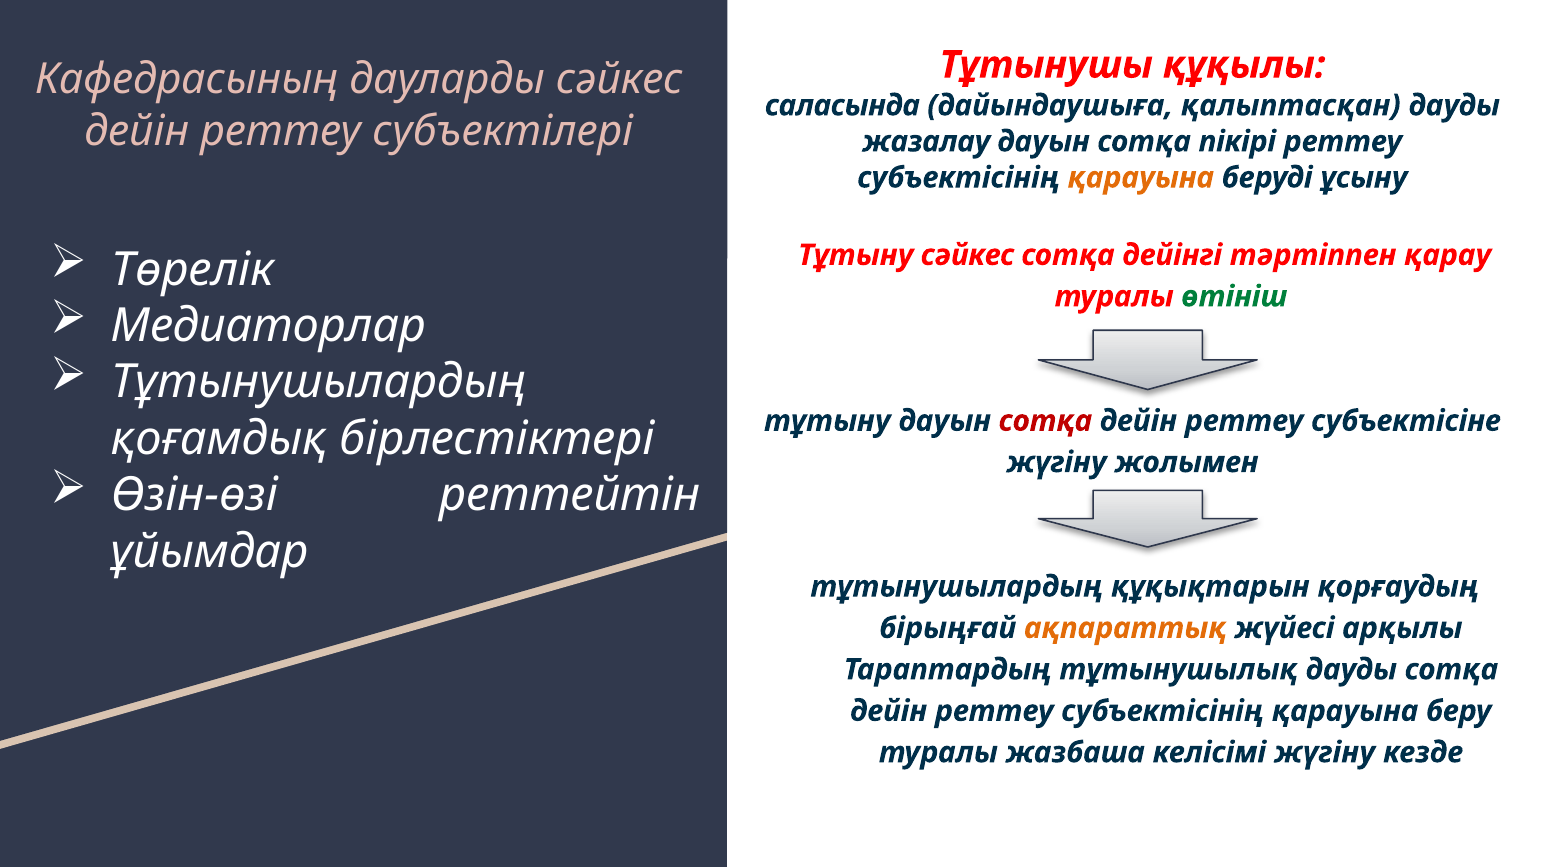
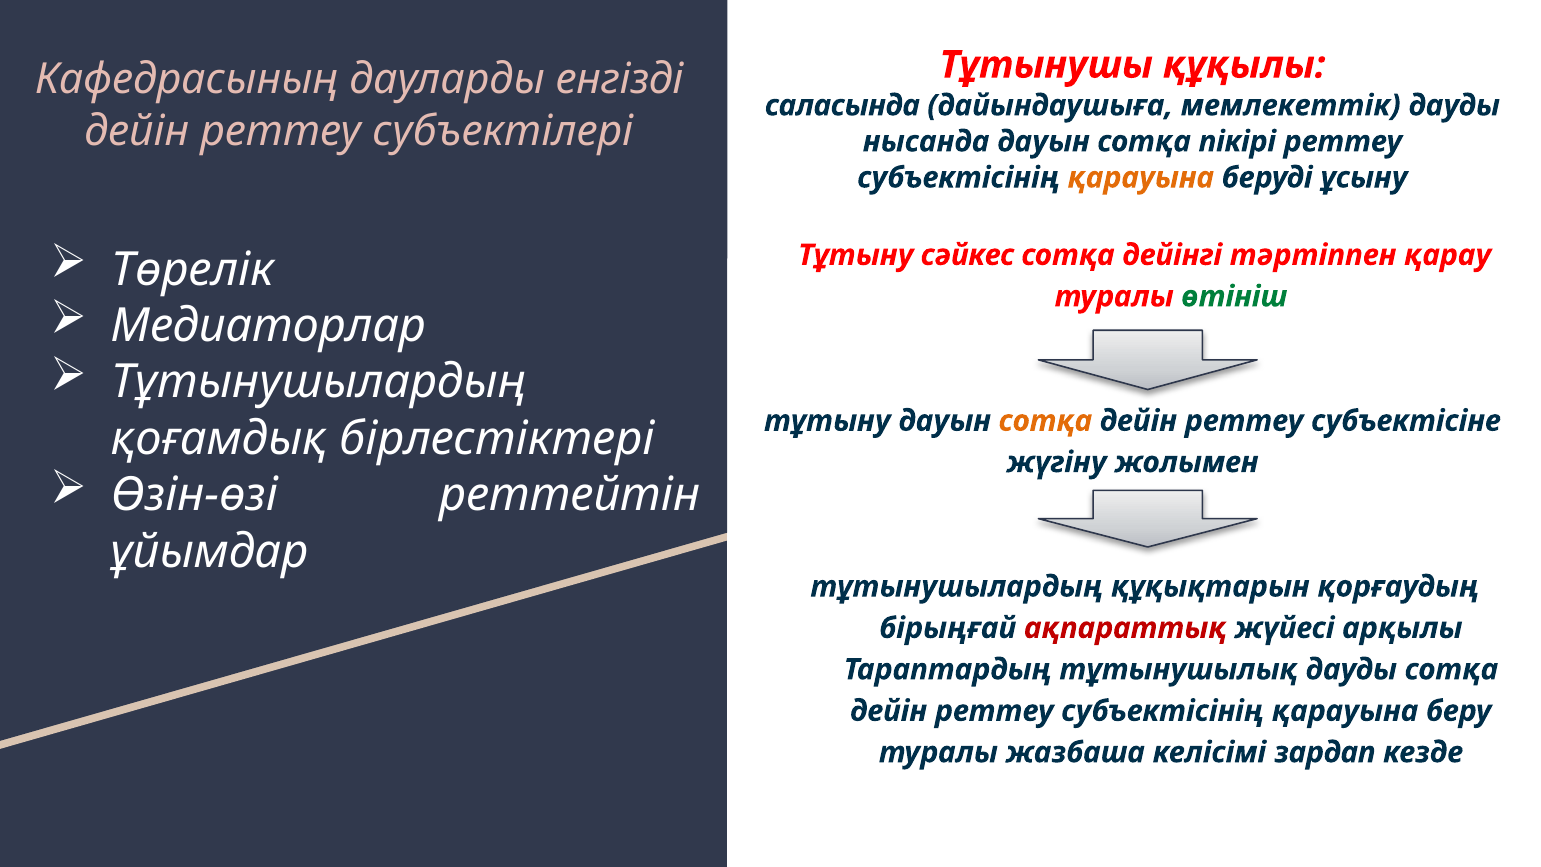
дауларды сәйкес: сәйкес -> енгізді (620, 80)
қалыптасқан: қалыптасқан -> мемлекеттік (1291, 106)
жазалау: жазалау -> нысанда (926, 142)
сотқа colour: red -> orange (1045, 421)
ақпараттық colour: orange -> red (1125, 628)
келісімі жүгіну: жүгіну -> зардап (1325, 752)
